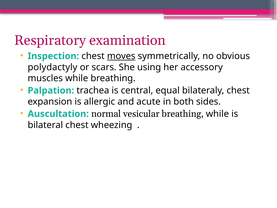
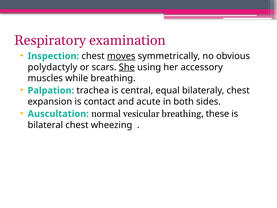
She underline: none -> present (127, 67)
allergic: allergic -> contact (99, 102)
breathing while: while -> these (217, 114)
